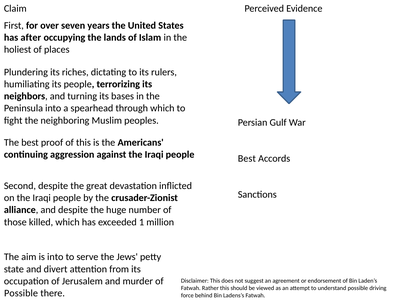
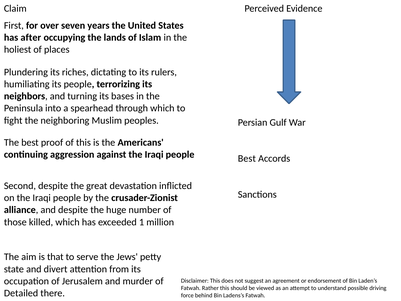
is into: into -> that (55, 257)
Possible: Possible -> Detailed (21, 293)
